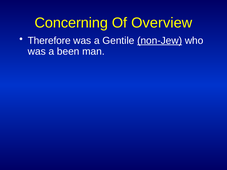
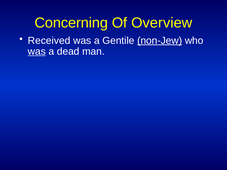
Therefore: Therefore -> Received (49, 41)
was underline: none -> present (37, 51)
been: been -> dead (68, 51)
